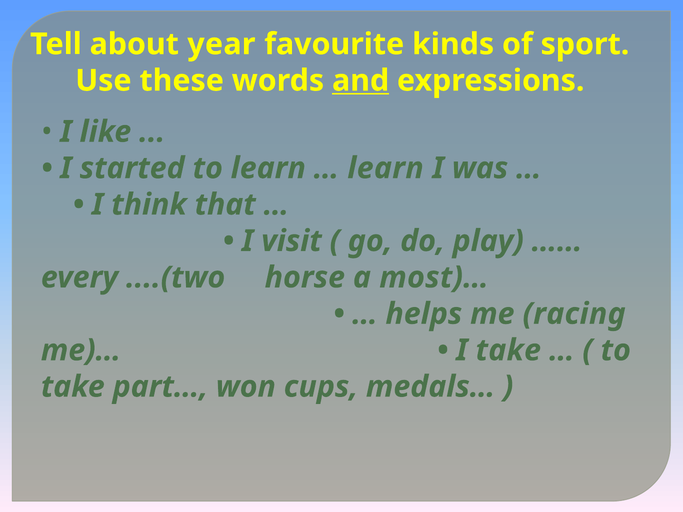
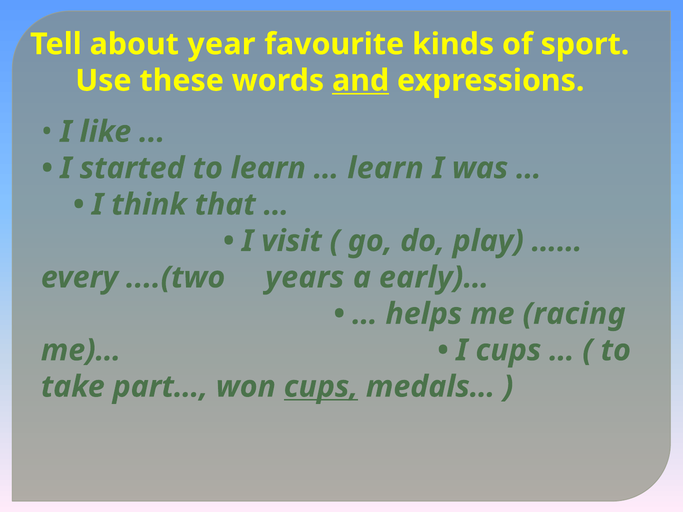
horse: horse -> years (305, 278)
most)…: most)… -> early)… (434, 278)
I take: take -> cups (508, 350)
cups underline: none -> present (321, 387)
